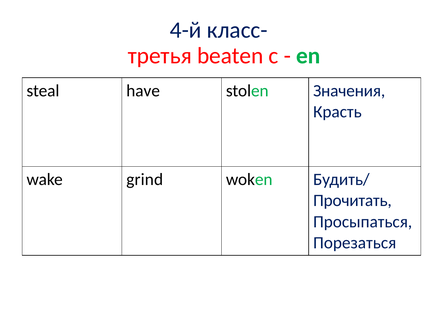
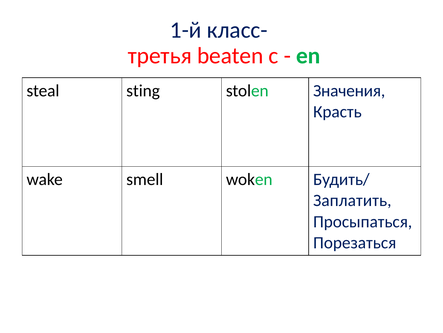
4-й: 4-й -> 1-й (186, 30)
have: have -> sting (143, 90)
grind: grind -> smell (145, 179)
Прочитать: Прочитать -> Заплатить (352, 200)
